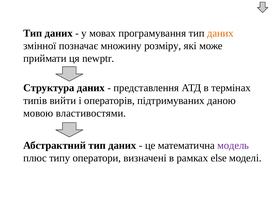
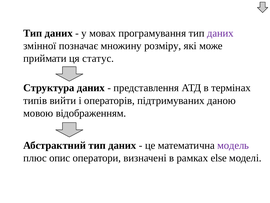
даних colour: orange -> purple (220, 33)
newptr: newptr -> статус (98, 58)
властивостями: властивостями -> відображенням (91, 113)
типу: типу -> опис (60, 158)
